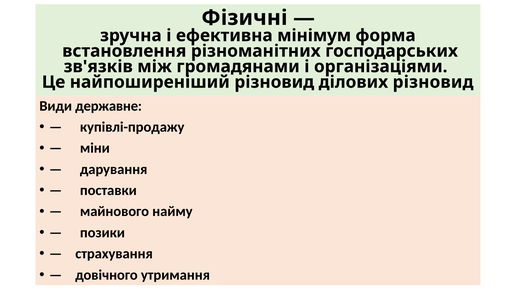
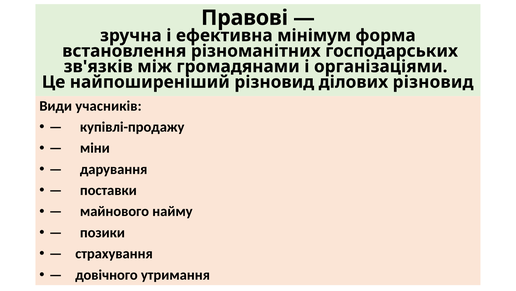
Фізичні: Фізичні -> Правові (245, 18)
державне: державне -> учасників (108, 106)
